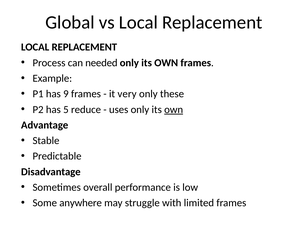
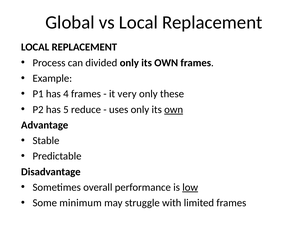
needed: needed -> divided (101, 63)
9: 9 -> 4 (66, 94)
low underline: none -> present (190, 187)
anywhere: anywhere -> minimum (81, 203)
